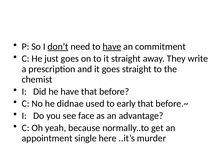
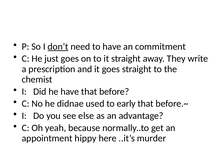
have underline: present -> none (112, 47)
face: face -> else (86, 116)
single: single -> hippy (86, 139)
